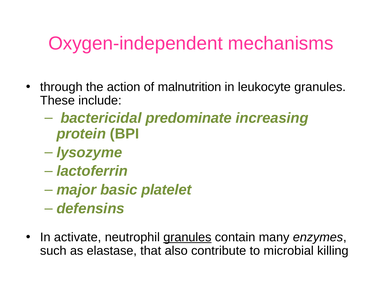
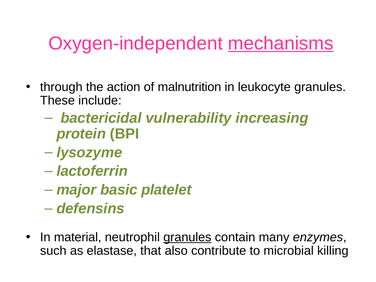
mechanisms underline: none -> present (281, 43)
predominate: predominate -> vulnerability (189, 118)
activate: activate -> material (78, 237)
